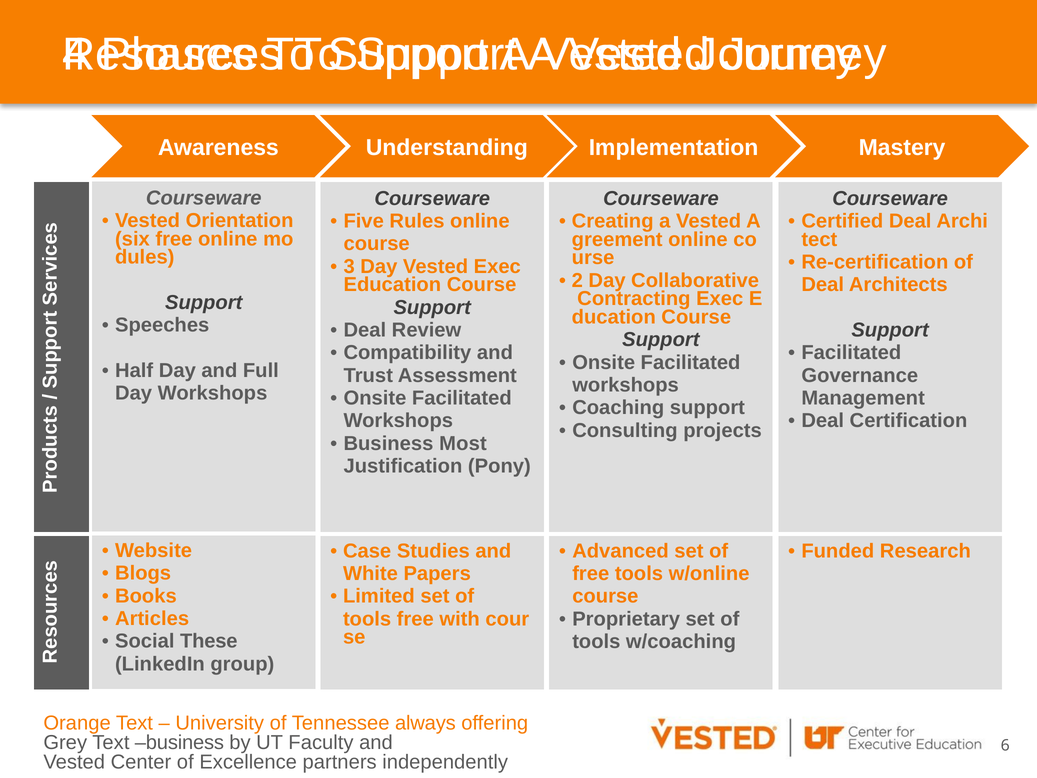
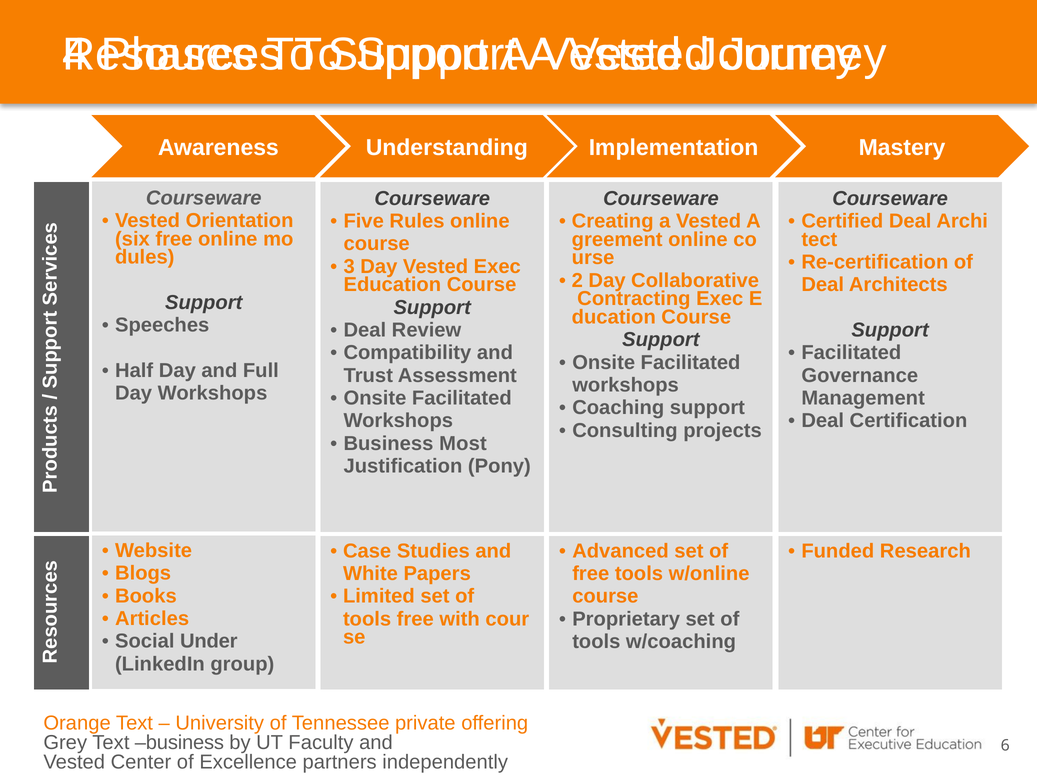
These: These -> Under (209, 641)
always: always -> private (425, 723)
